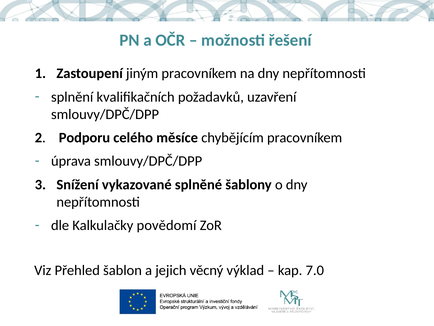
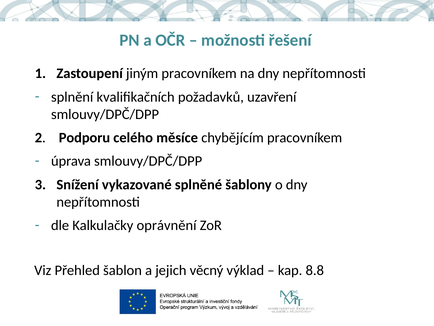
povědomí: povědomí -> oprávnění (167, 225)
7.0: 7.0 -> 8.8 (315, 270)
